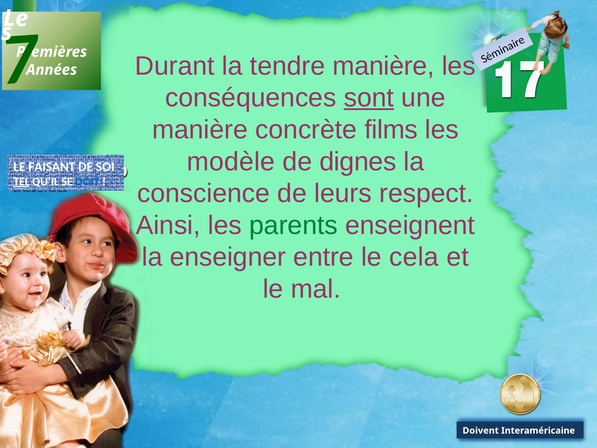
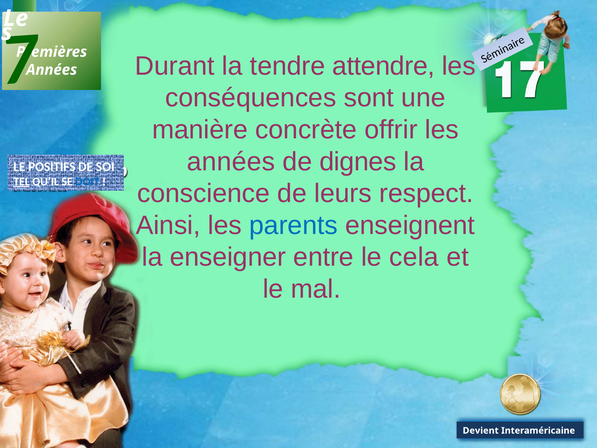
tendre manière: manière -> attendre (384, 66)
sont underline: present -> none (369, 98)
films: films -> offrir (391, 130)
modèle: modèle -> années (231, 162)
FAISANT: FAISANT -> POSITIFS (52, 167)
parents colour: green -> blue (293, 225)
Doivent: Doivent -> Devient (481, 430)
